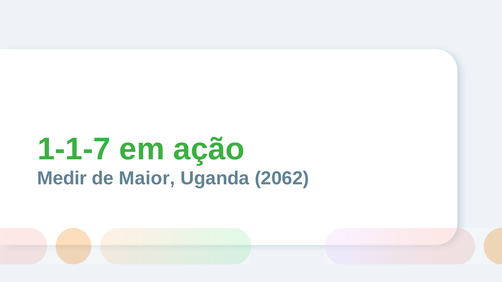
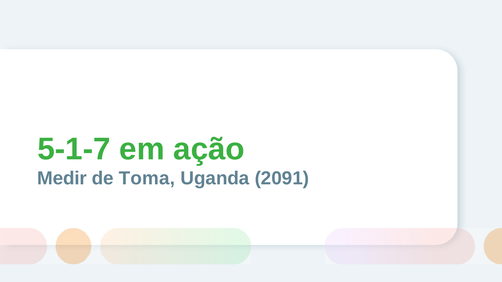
1-1-7: 1-1-7 -> 5-1-7 (74, 149)
Maior: Maior -> Toma (147, 179)
2062: 2062 -> 2091 (282, 179)
